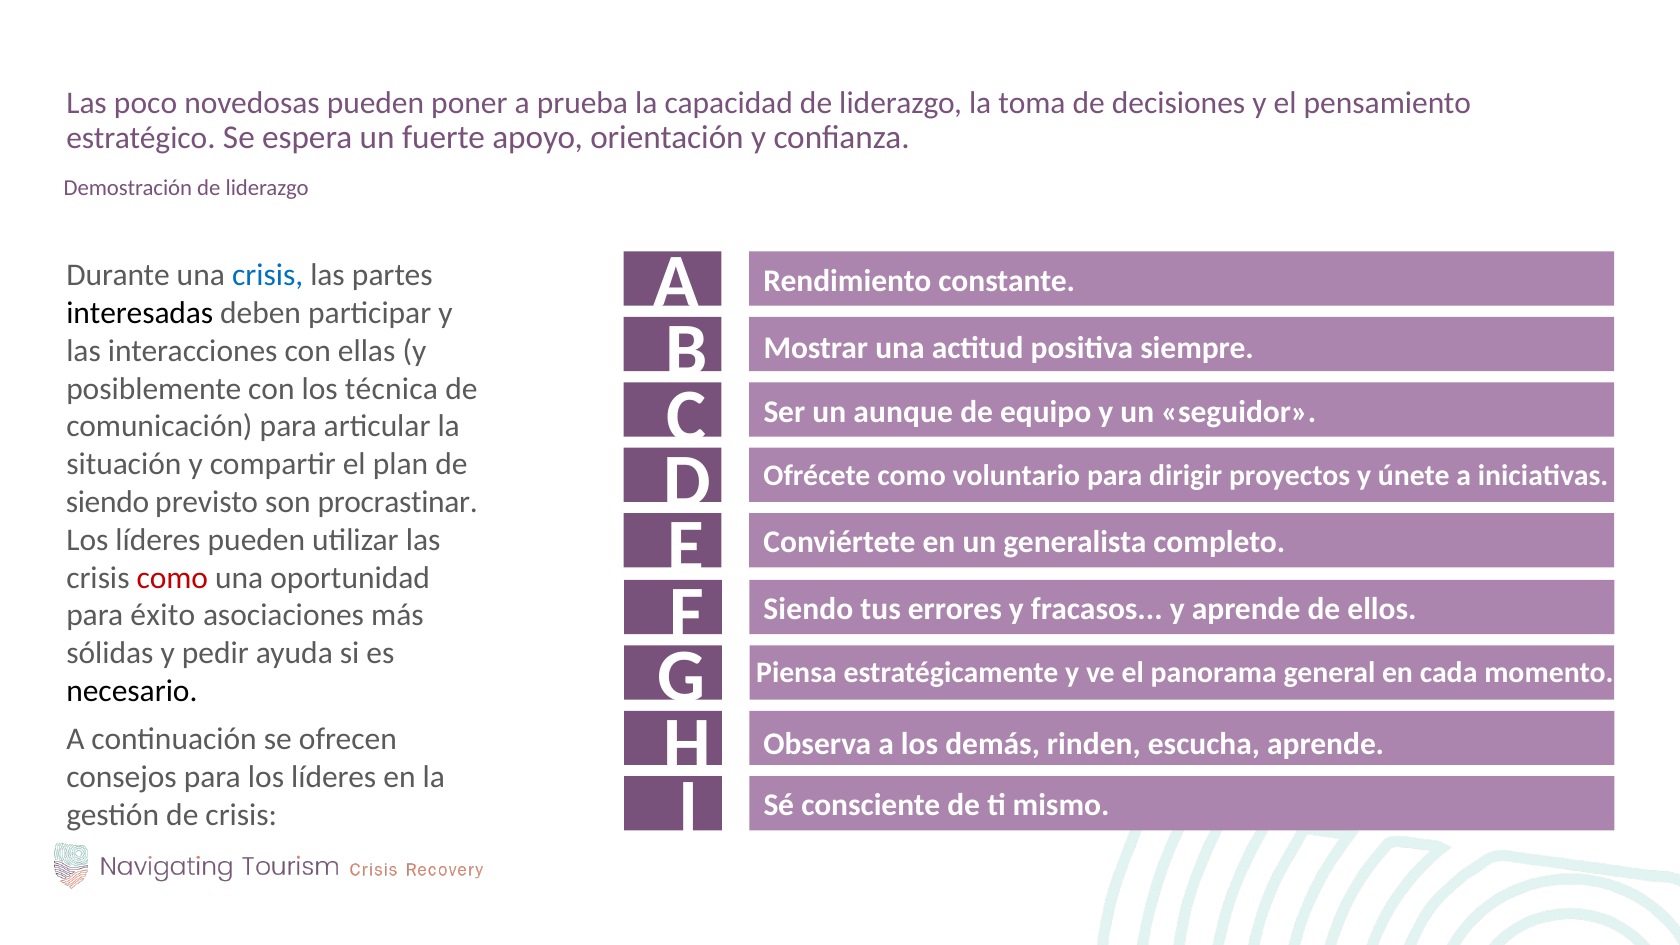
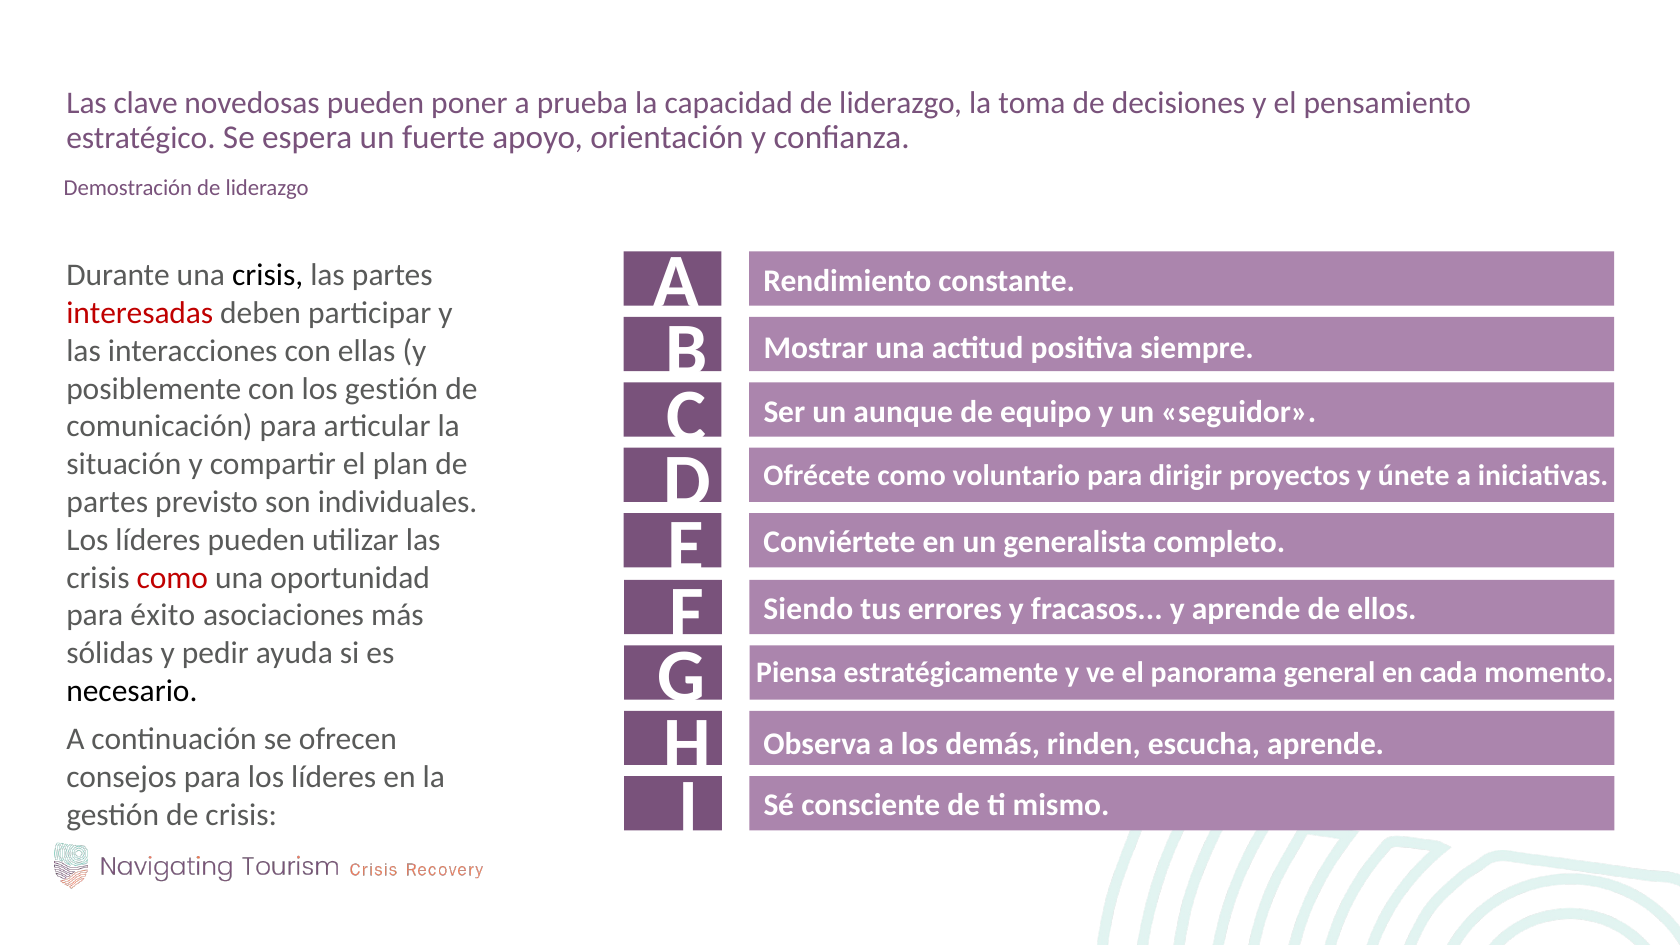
poco: poco -> clave (146, 103)
crisis colour: blue -> black (268, 275)
interesadas colour: black -> red (140, 313)
los técnica: técnica -> gestión (392, 389)
siendo: siendo -> partes (107, 502)
procrastinar: procrastinar -> individuales (398, 502)
